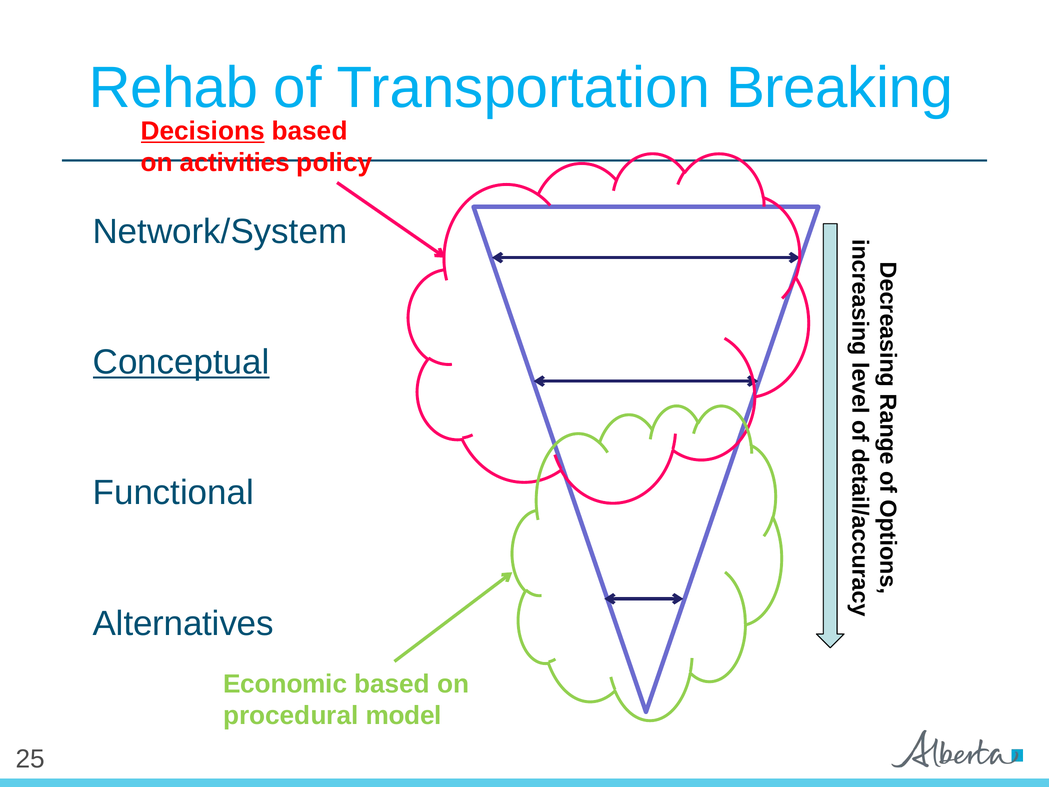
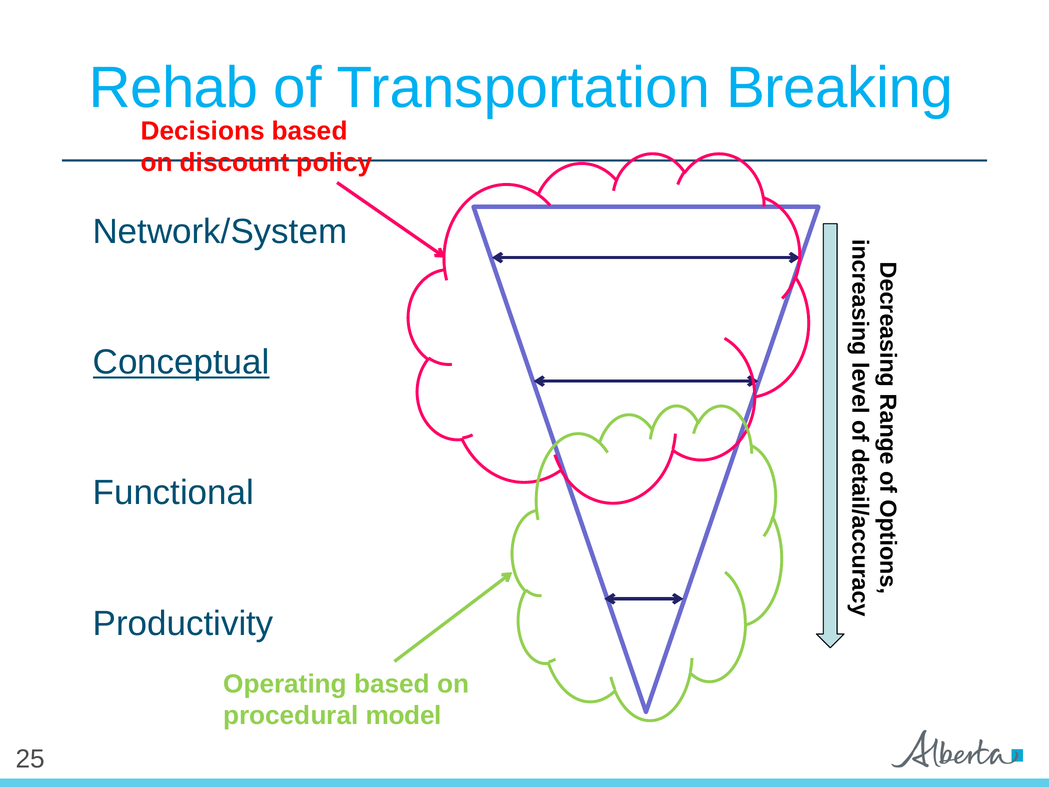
Decisions underline: present -> none (203, 131)
activities: activities -> discount (235, 163)
Alternatives: Alternatives -> Productivity (183, 623)
Economic: Economic -> Operating (285, 684)
